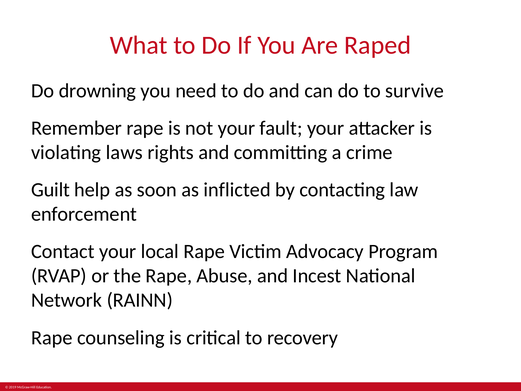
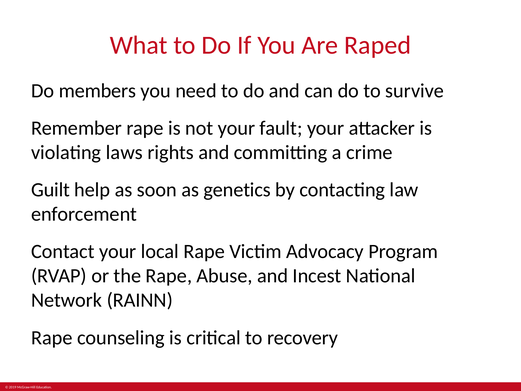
drowning: drowning -> members (97, 91)
inflicted: inflicted -> genetics (237, 190)
